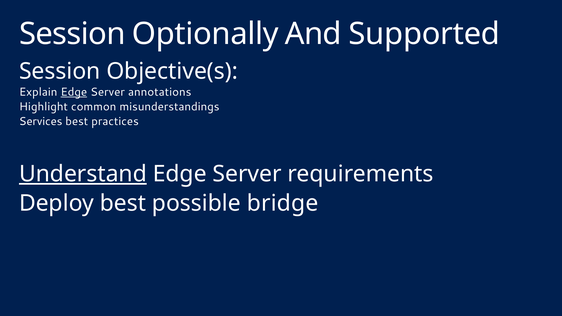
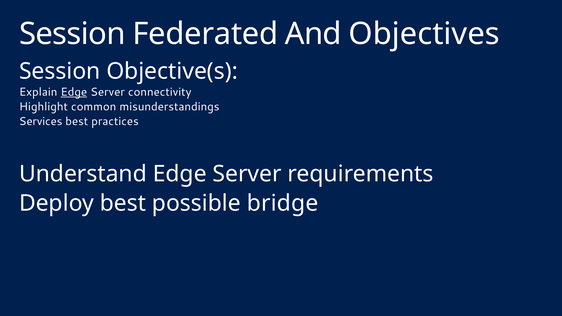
Optionally: Optionally -> Federated (205, 34)
Supported: Supported -> Objectives (424, 34)
annotations: annotations -> connectivity (160, 92)
Understand underline: present -> none (83, 174)
